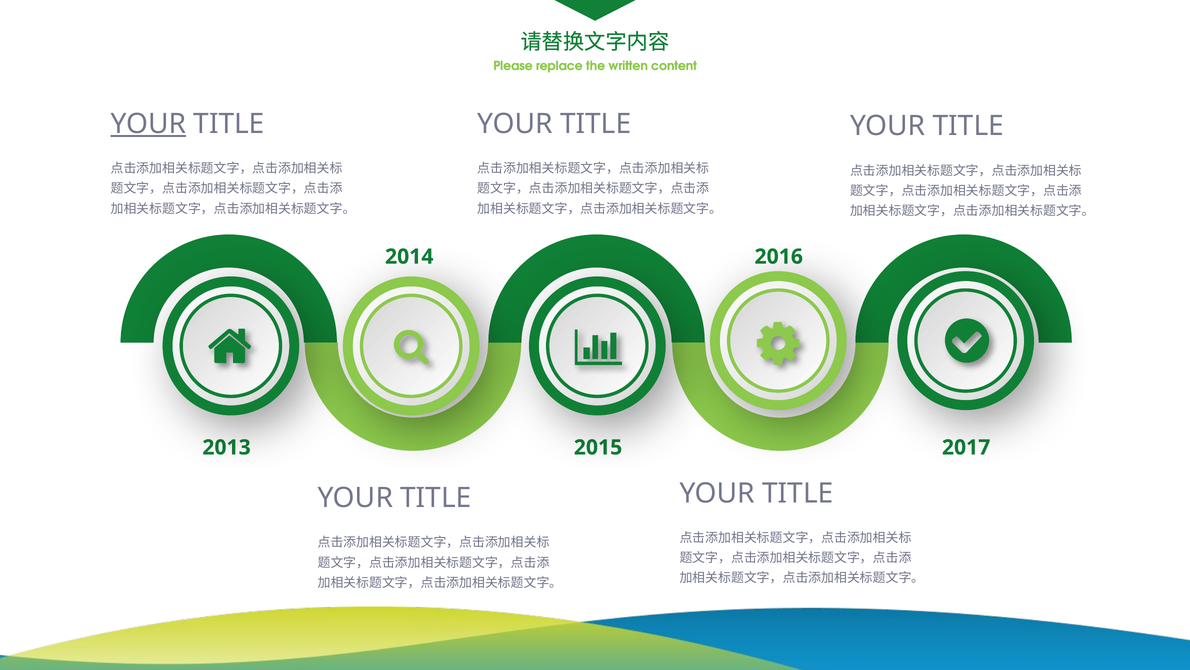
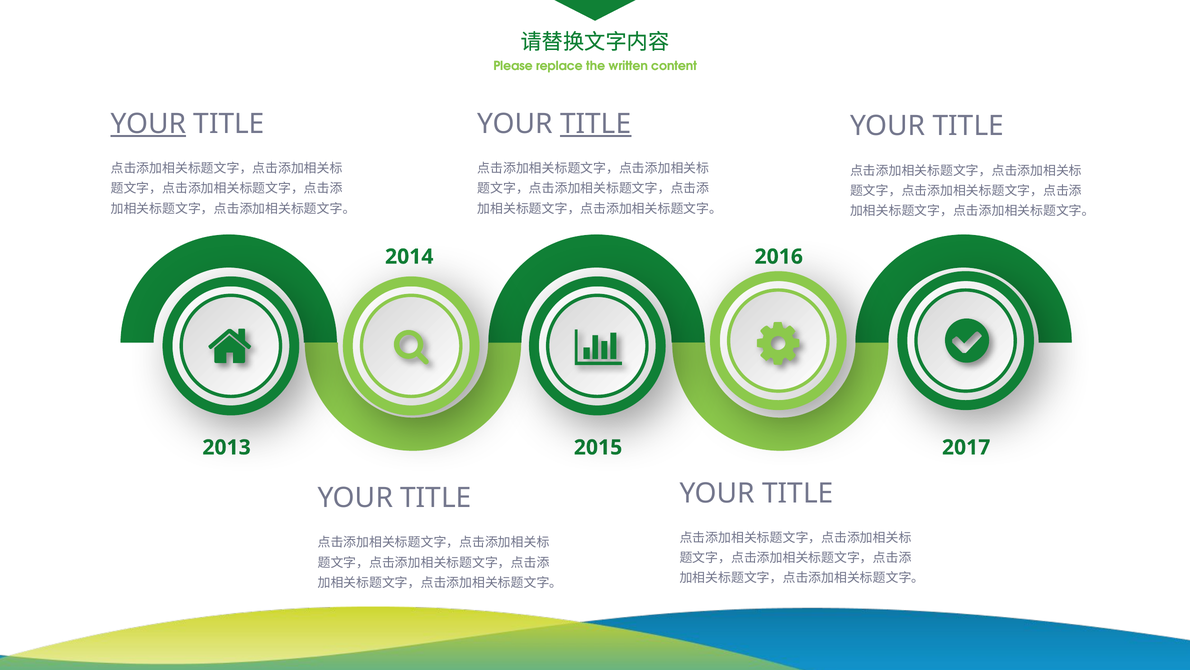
TITLE underline: none -> present (596, 124)
